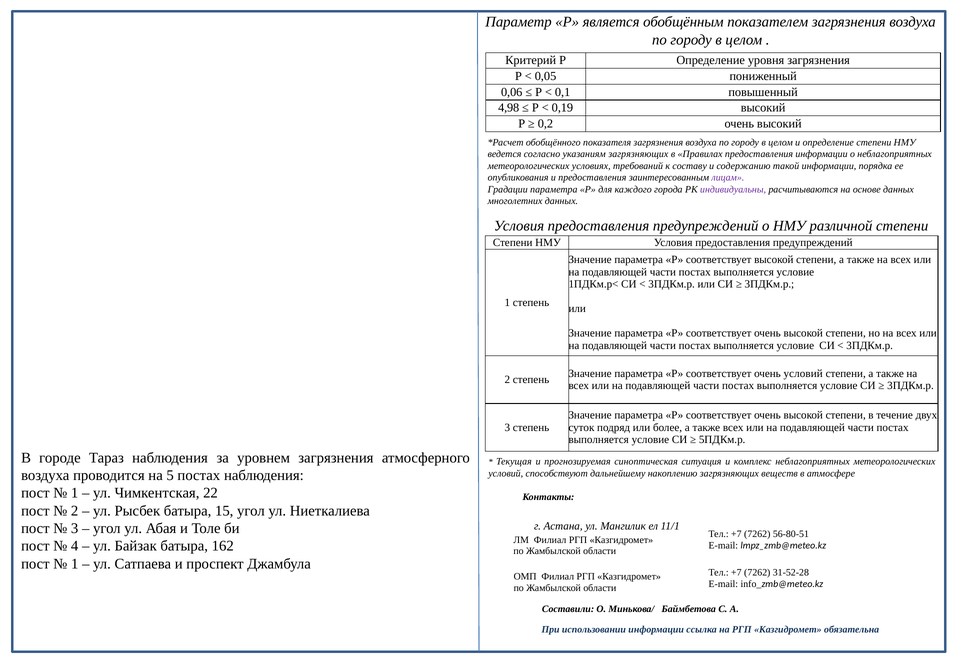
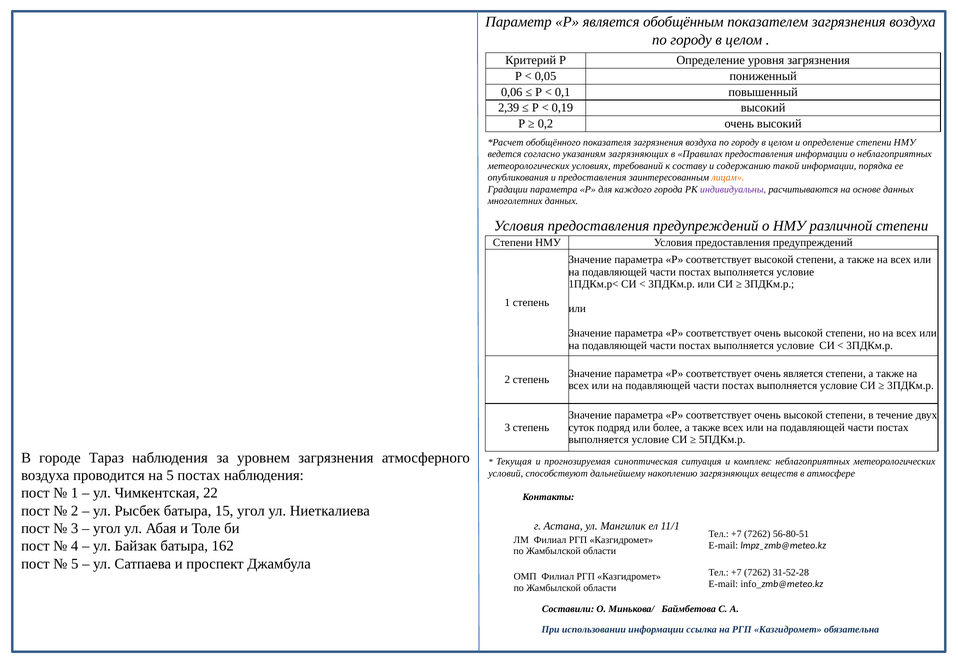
4,98: 4,98 -> 2,39 (509, 108)
лицам colour: purple -> orange (728, 178)
очень условий: условий -> является (803, 374)
1: 1 -> 5 (75, 564)
